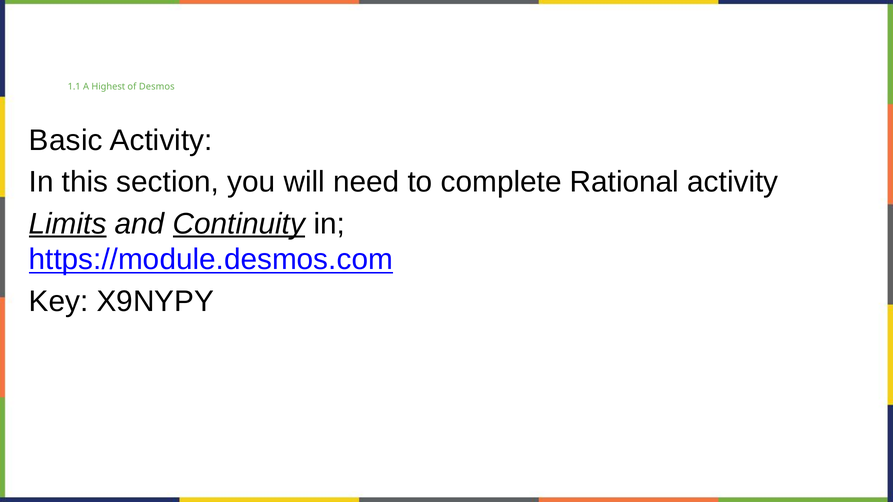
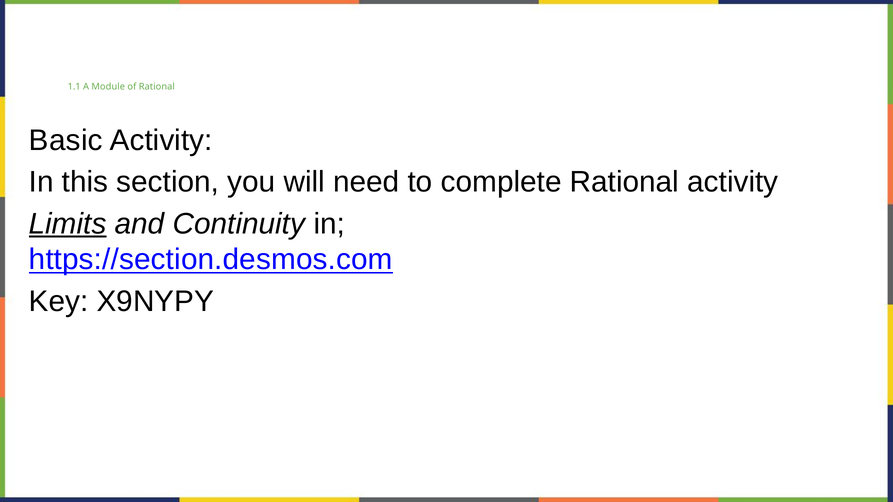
Highest: Highest -> Module (108, 87)
of Desmos: Desmos -> Rational (157, 87)
Continuity underline: present -> none (239, 224)
https://module.desmos.com: https://module.desmos.com -> https://section.desmos.com (211, 260)
